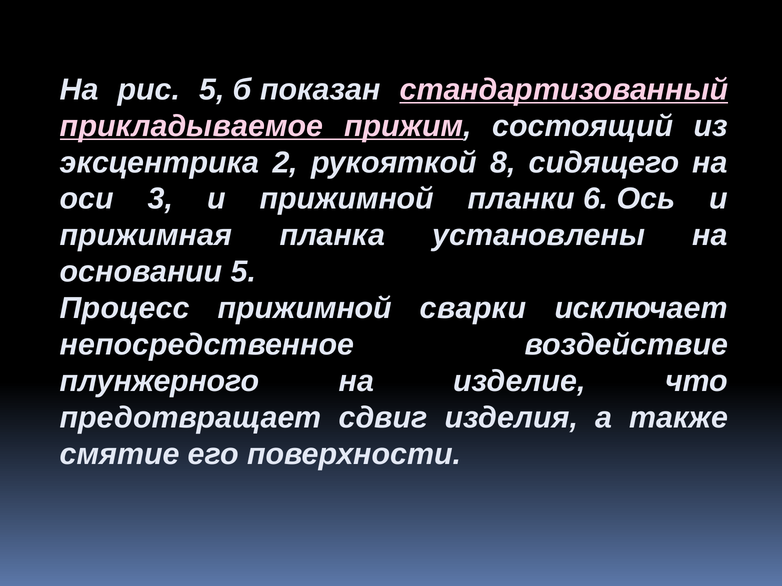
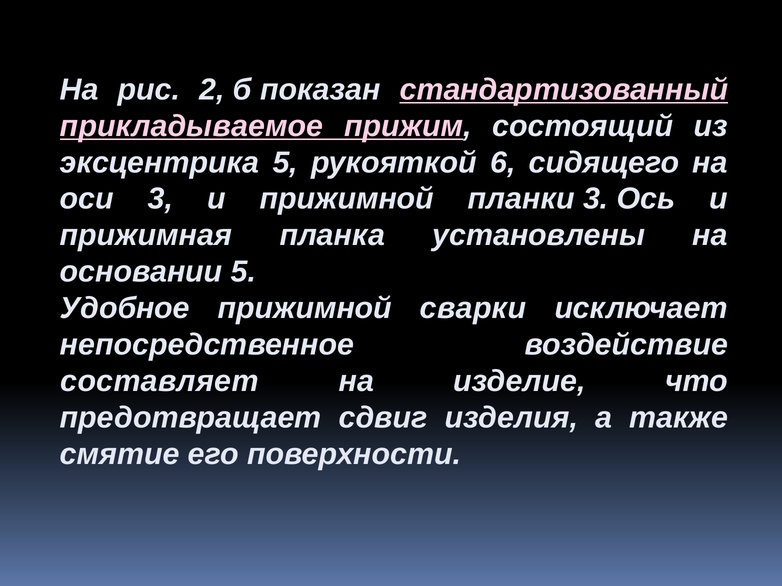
рис 5: 5 -> 2 (212, 90)
эксцентрика 2: 2 -> 5 (285, 163)
8: 8 -> 6 (503, 163)
планки 6: 6 -> 3 (596, 199)
Процесс: Процесс -> Удобное (125, 309)
плунжерного: плунжерного -> составляет (159, 382)
